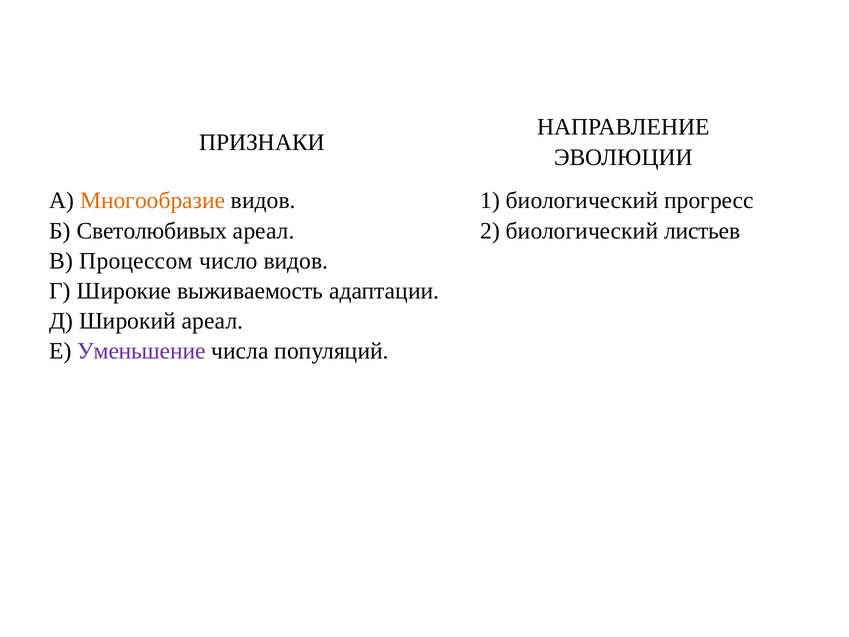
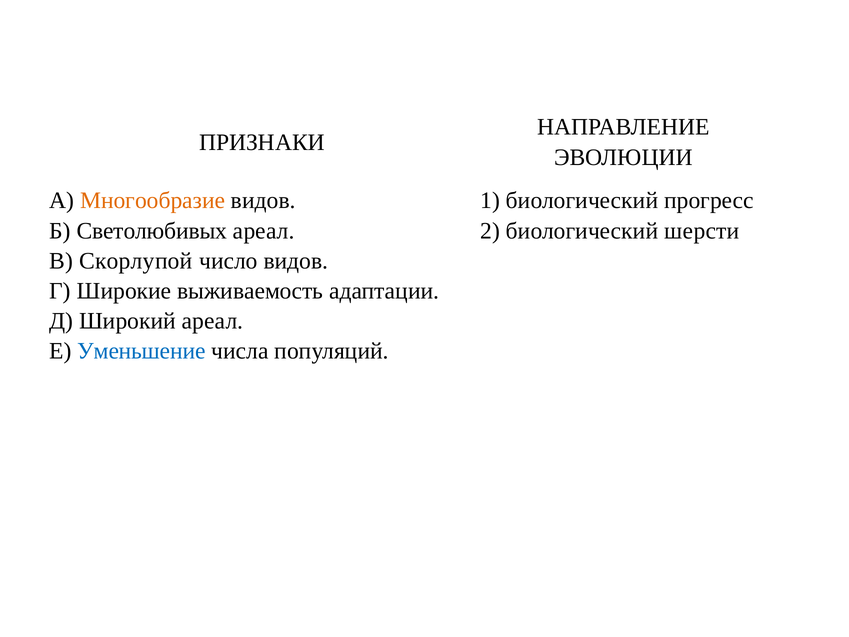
листьев: листьев -> шерсти (702, 231)
Процессом: Процессом -> Скорлупой (136, 261)
Уменьшение colour: purple -> blue (142, 351)
